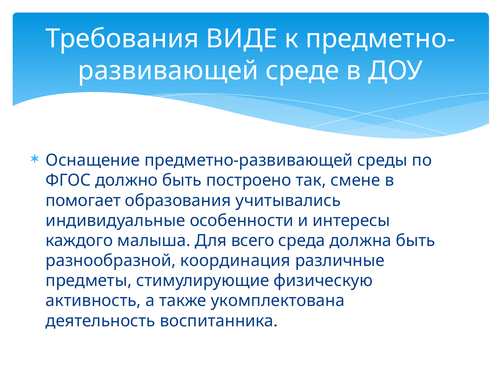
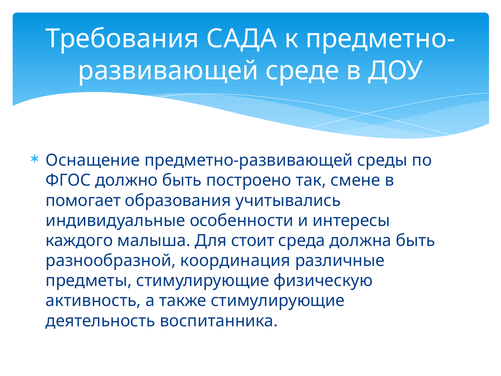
ВИДЕ: ВИДЕ -> САДА (242, 39)
всего: всего -> стоит (253, 240)
также укомплектована: укомплектована -> стимулирующие (278, 301)
